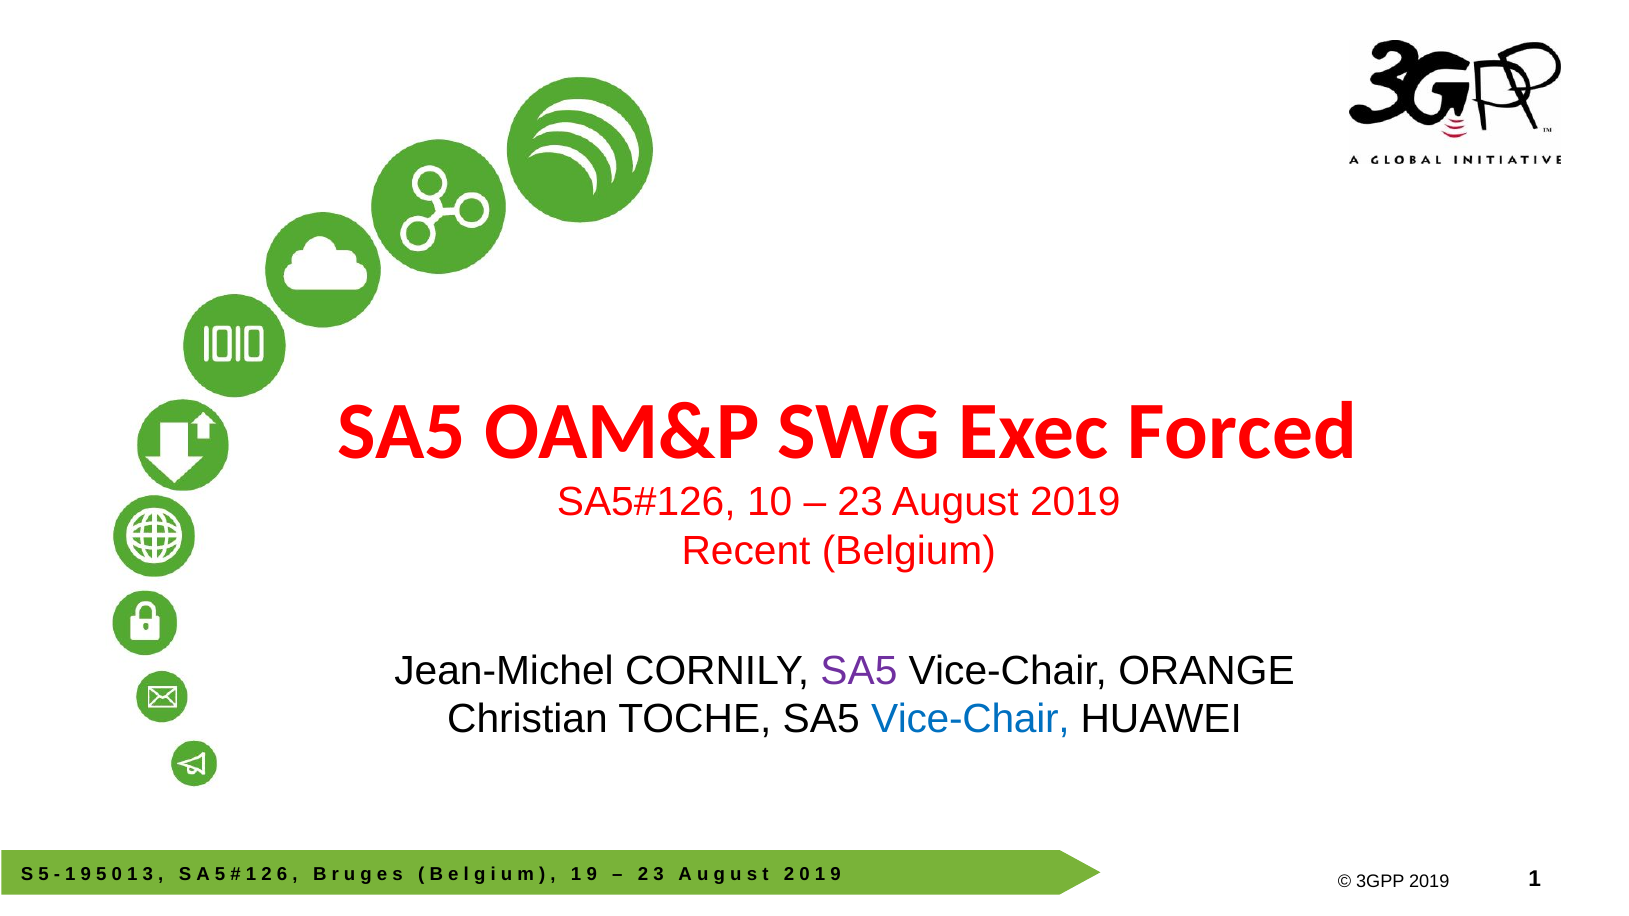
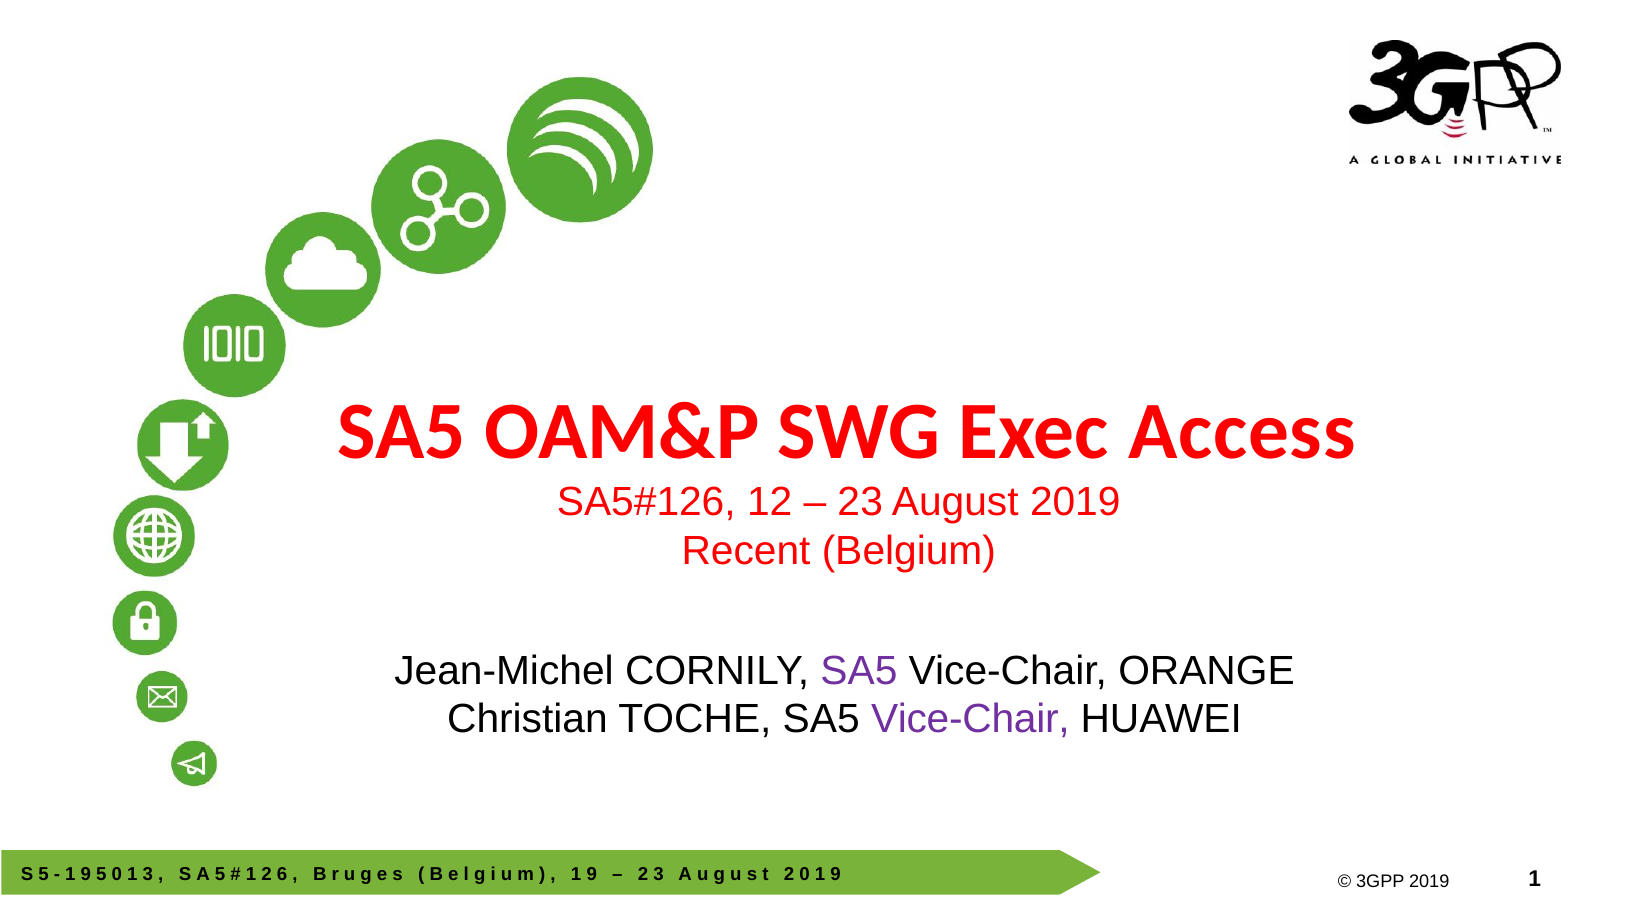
Forced: Forced -> Access (1242, 432)
10: 10 -> 12 (770, 502)
Vice-Chair colour: blue -> purple (970, 719)
